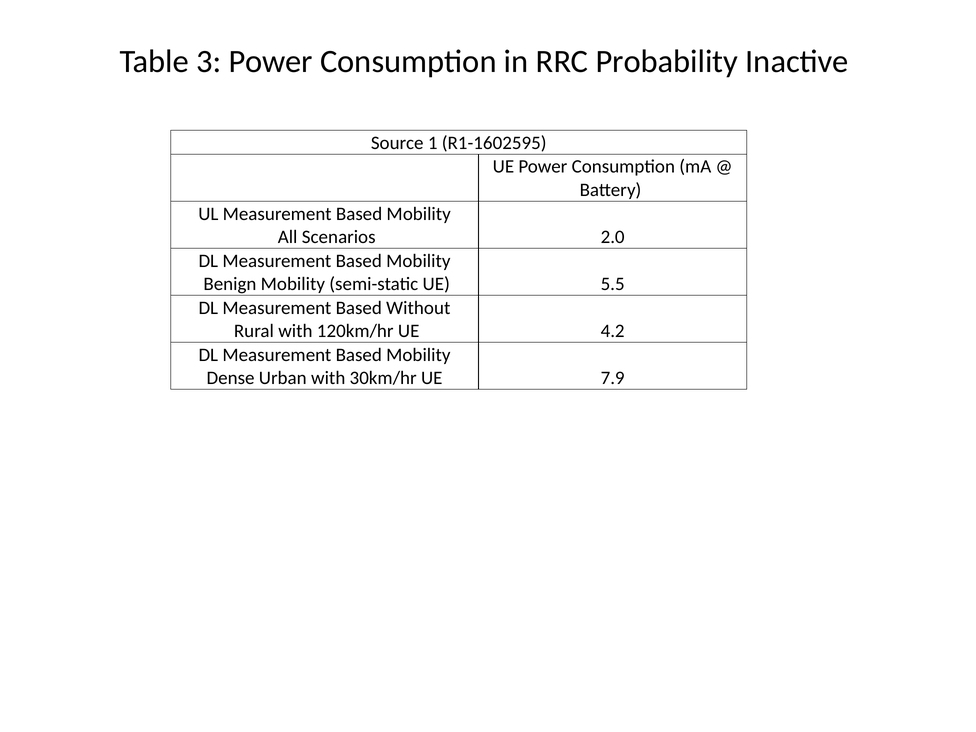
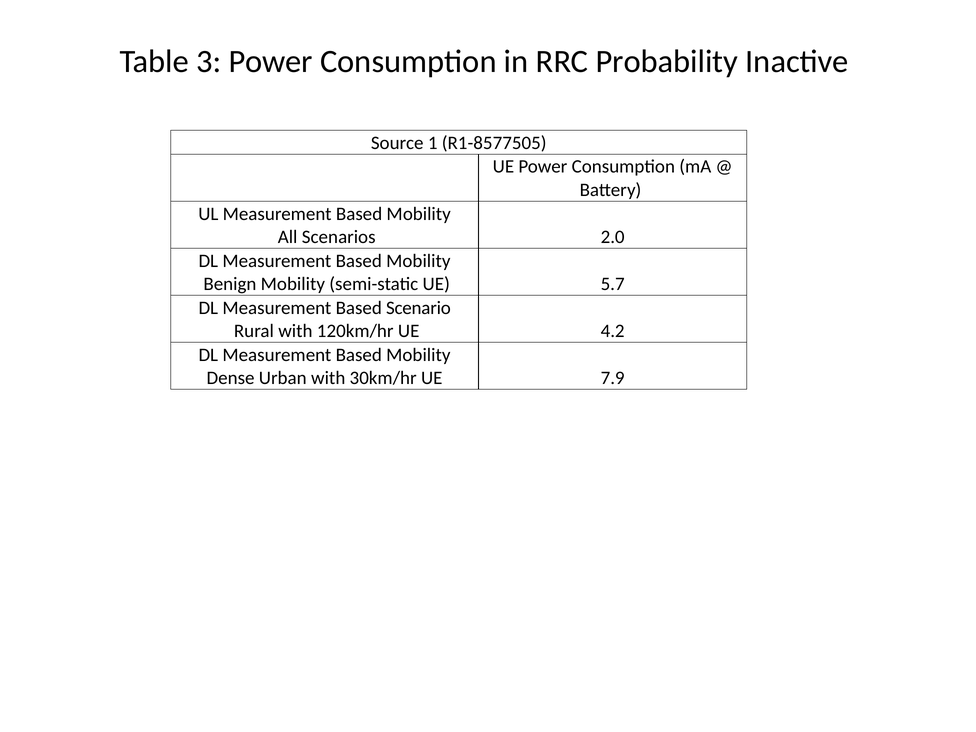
R1-1602595: R1-1602595 -> R1-8577505 (494, 143)
5.5: 5.5 -> 5.7 (613, 284)
Without: Without -> Scenario (418, 308)
